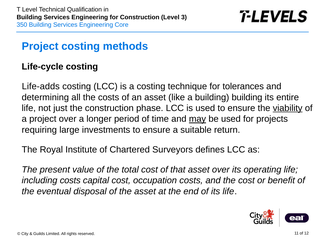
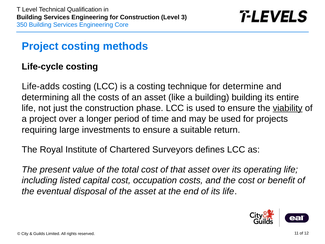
tolerances: tolerances -> determine (243, 86)
may underline: present -> none (197, 119)
including costs: costs -> listed (70, 180)
